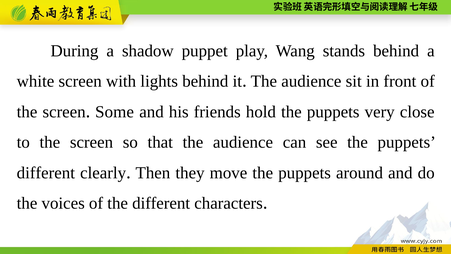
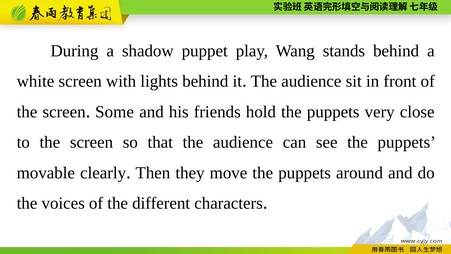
different: different -> movable (46, 173)
